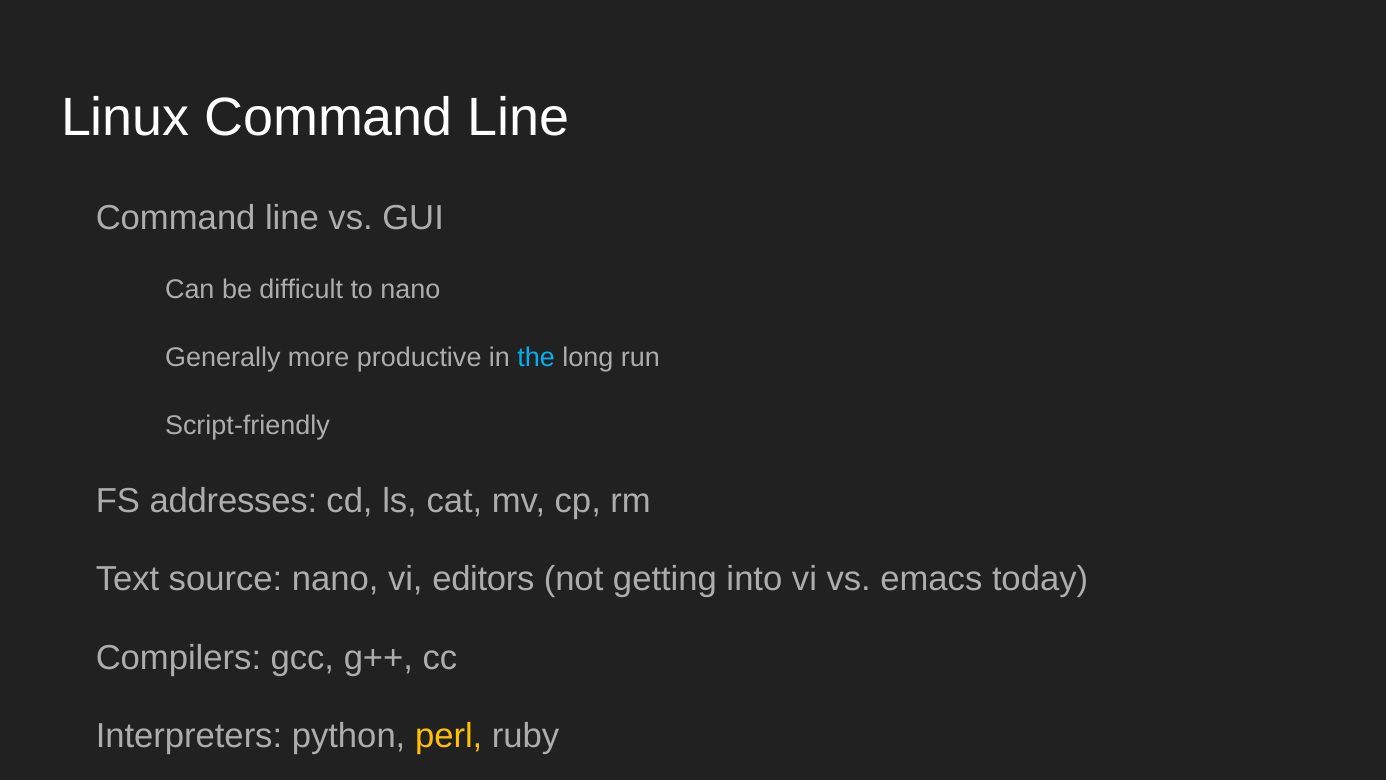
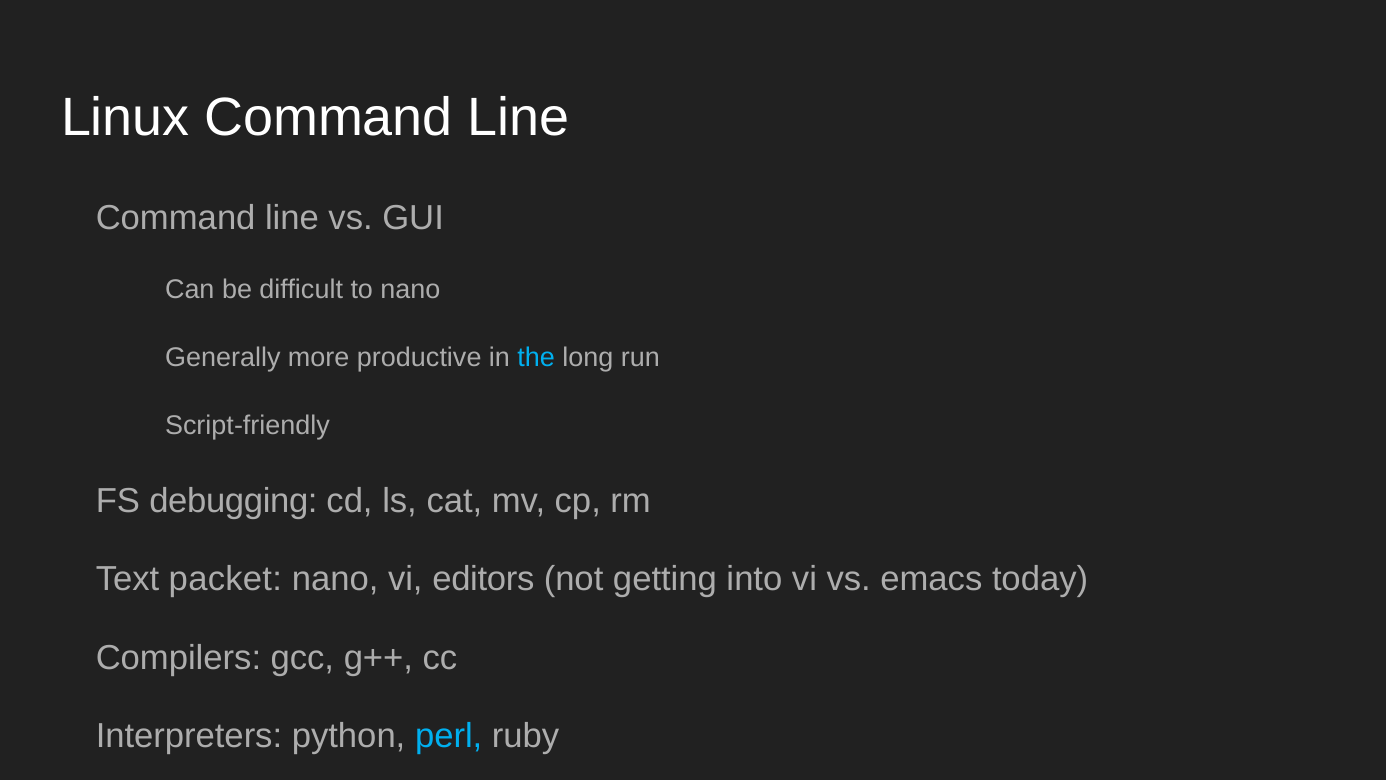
addresses: addresses -> debugging (233, 500)
source: source -> packet (225, 579)
perl colour: yellow -> light blue (449, 736)
